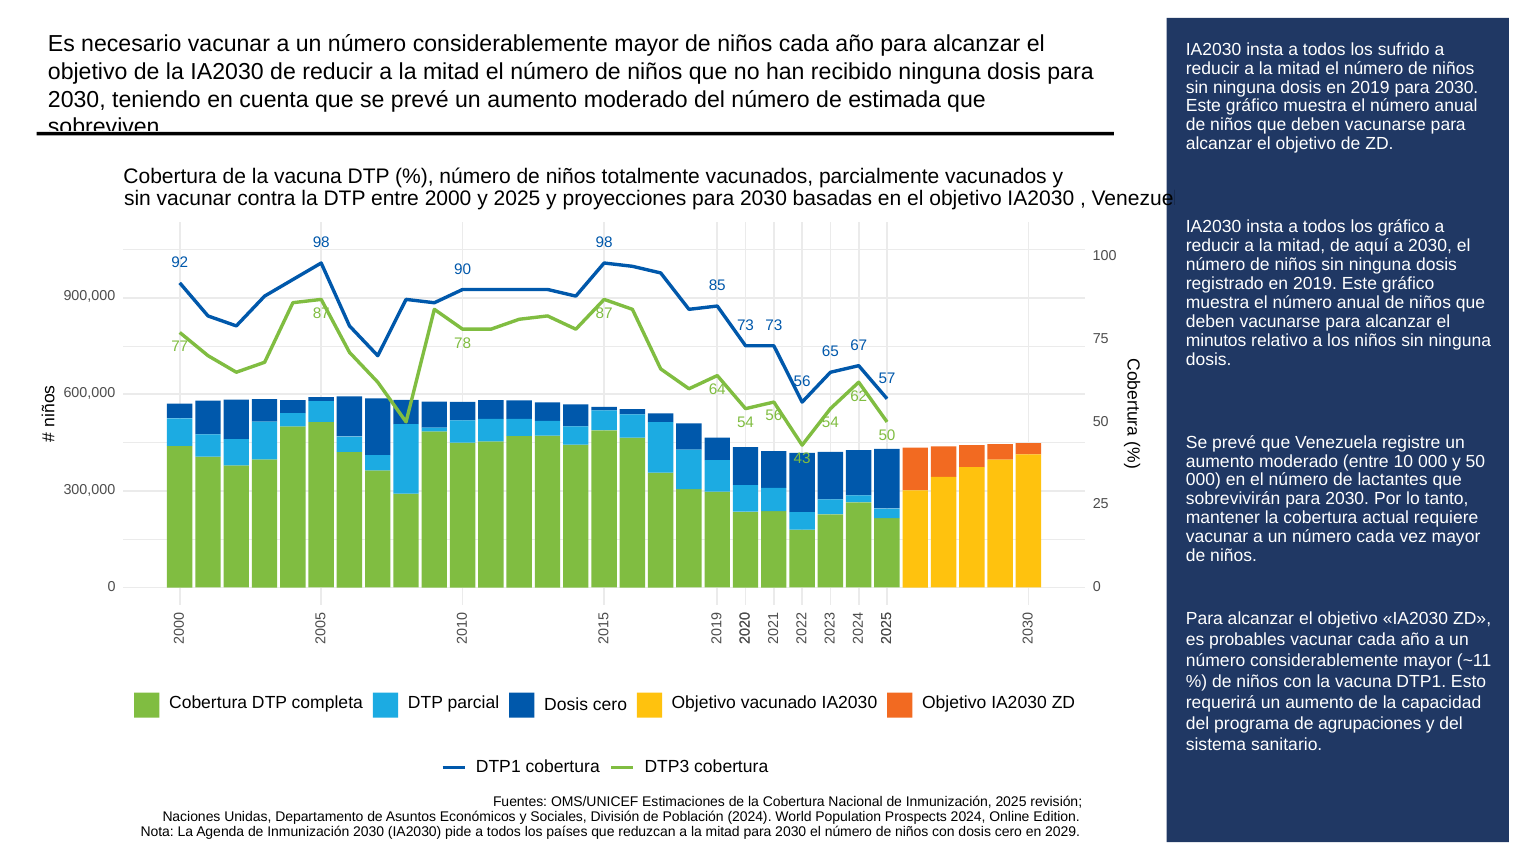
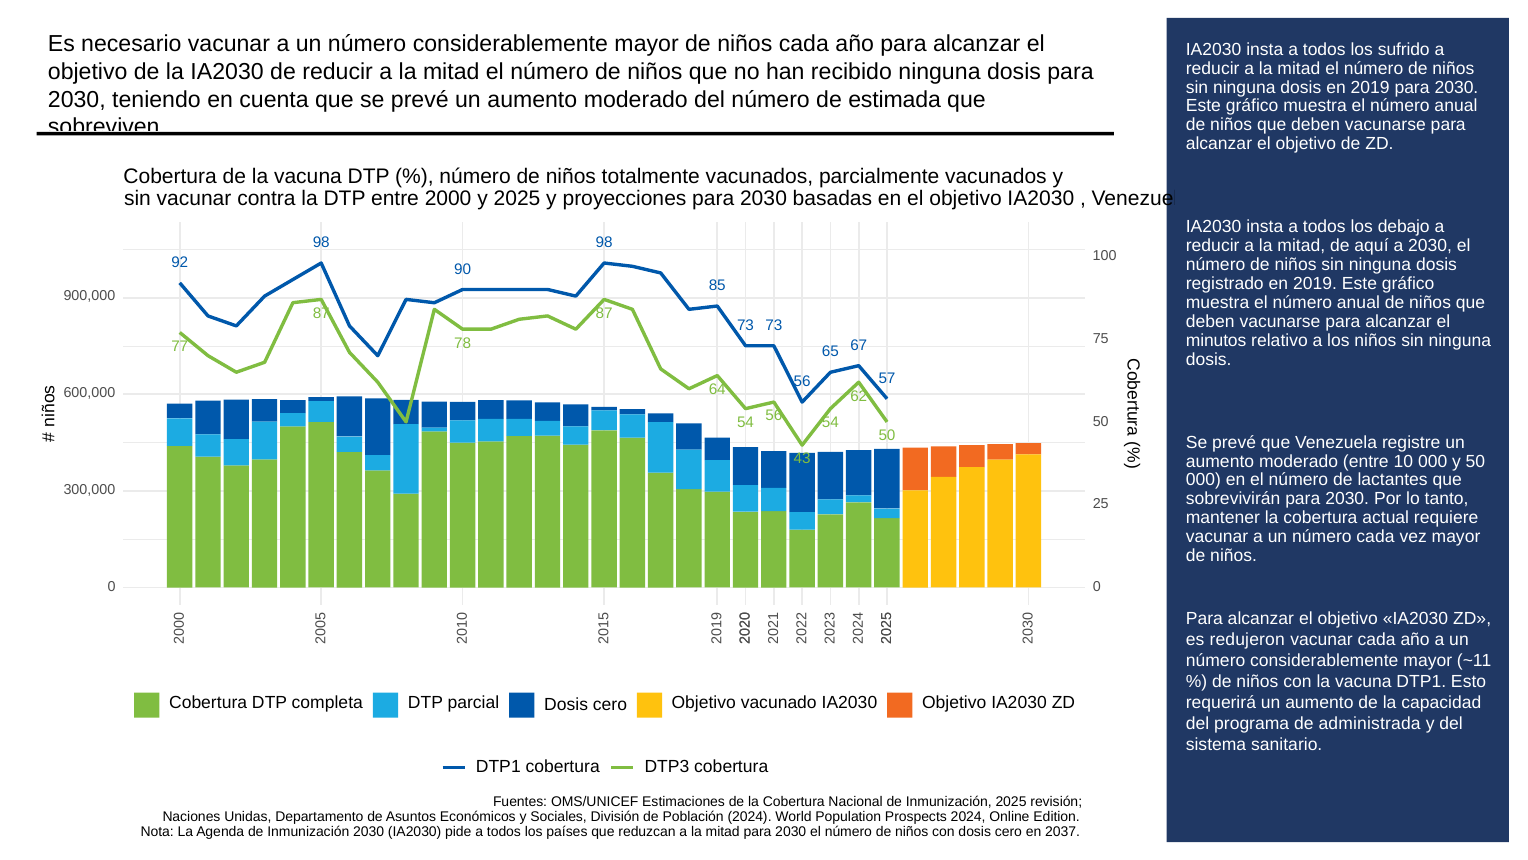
los gráfico: gráfico -> debajo (1404, 227)
probables: probables -> redujeron (1247, 639)
agrupaciones: agrupaciones -> administrada (1370, 723)
2029: 2029 -> 2037 (1063, 832)
